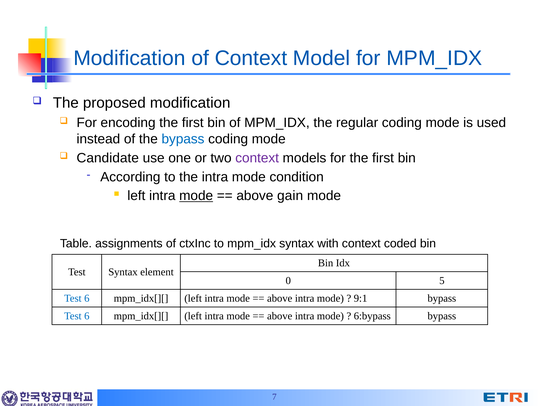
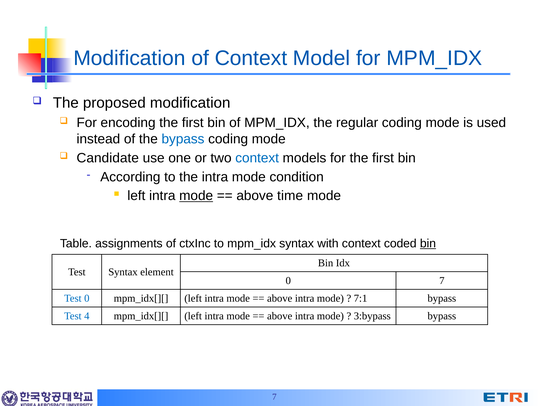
context colour: purple -> blue (257, 158)
gain: gain -> time (290, 196)
bin underline: none -> present (428, 244)
0 5: 5 -> 7 (442, 281)
6: 6 -> 0 (87, 299)
9:1: 9:1 -> 7:1 (361, 299)
6: 6 -> 4 (87, 316)
6:bypass: 6:bypass -> 3:bypass (372, 316)
